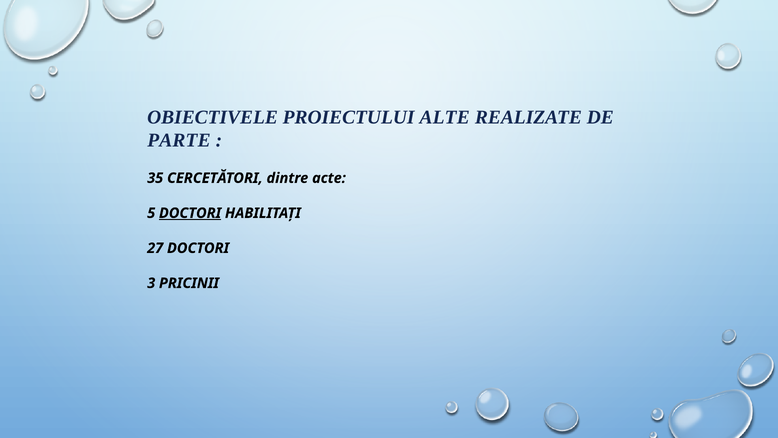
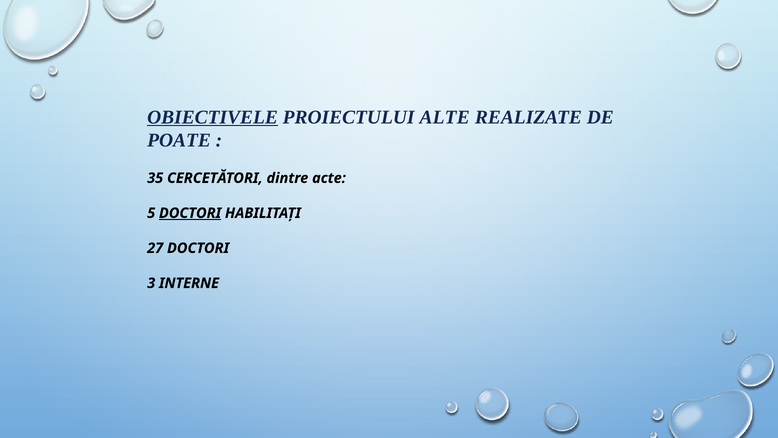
OBIECTIVELE underline: none -> present (213, 117)
PARTE: PARTE -> POATE (179, 140)
PRICINII: PRICINII -> INTERNE (189, 283)
